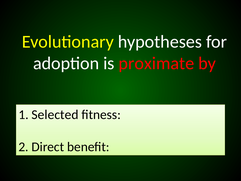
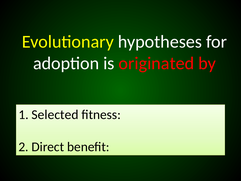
proximate: proximate -> originated (156, 63)
